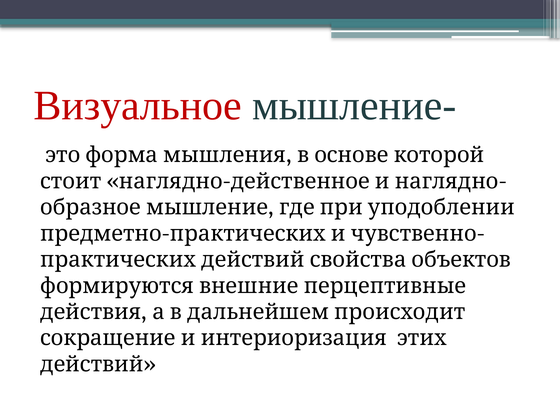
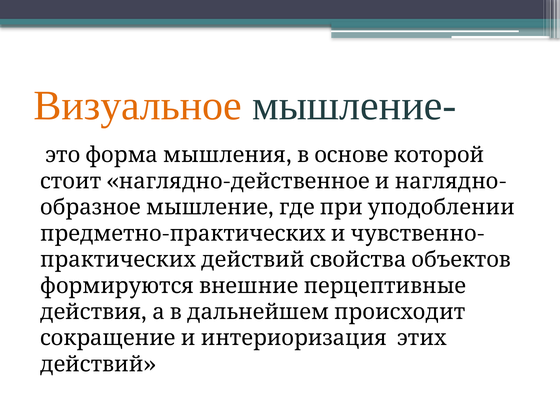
Визуальное colour: red -> orange (138, 106)
